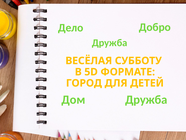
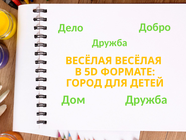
ВЕСЁЛАЯ СУББОТУ: СУББОТУ -> ВЕСЁЛАЯ (138, 61)
